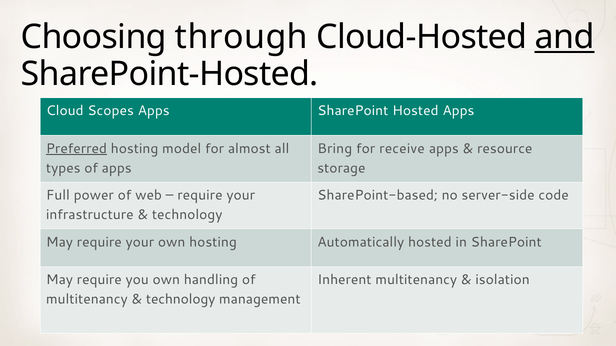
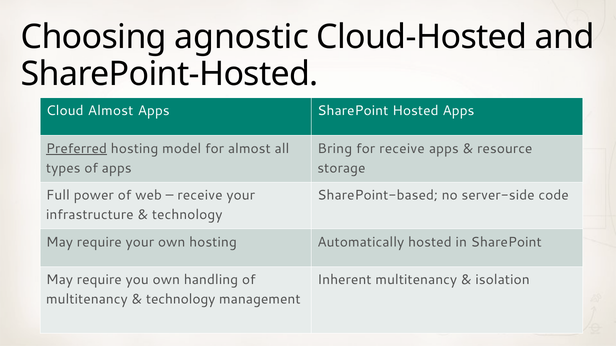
through: through -> agnostic (242, 37)
and underline: present -> none (565, 37)
Cloud Scopes: Scopes -> Almost (111, 111)
require: require -> receive (200, 196)
